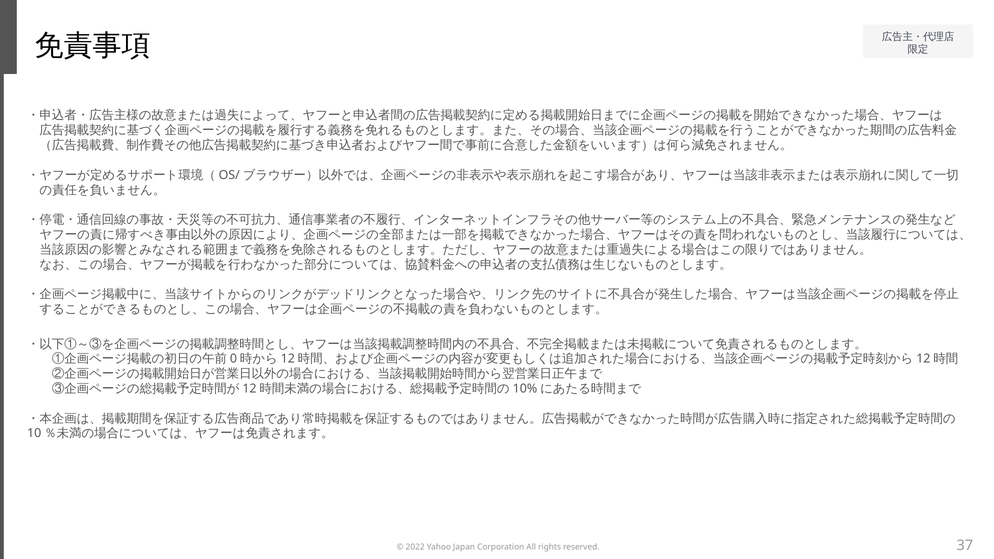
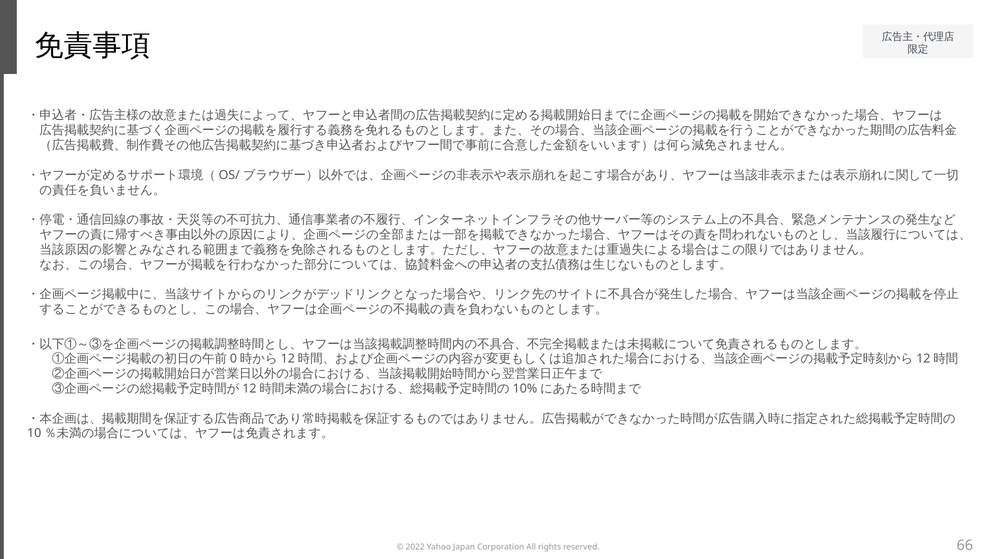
37: 37 -> 66 (965, 545)
